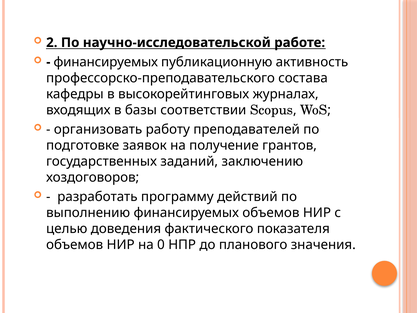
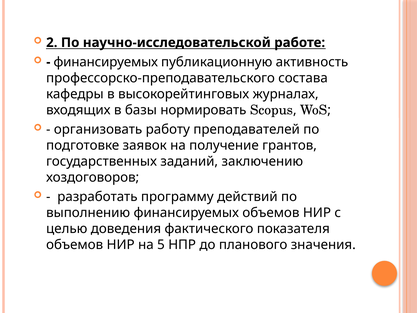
соответствии: соответствии -> нормировать (203, 110)
0: 0 -> 5 (161, 245)
